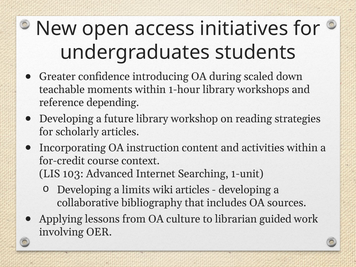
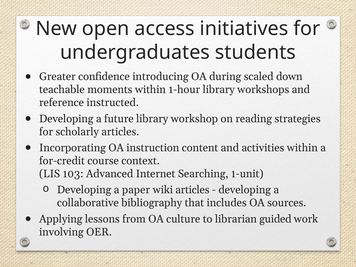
depending: depending -> instructed (113, 103)
limits: limits -> paper (136, 190)
